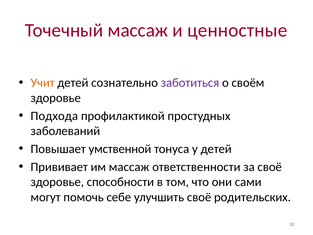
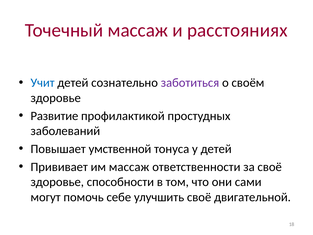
ценностные: ценностные -> расстояниях (237, 30)
Учит colour: orange -> blue (43, 83)
Подхода: Подхода -> Развитие (54, 116)
родительских: родительских -> двигательной (252, 197)
